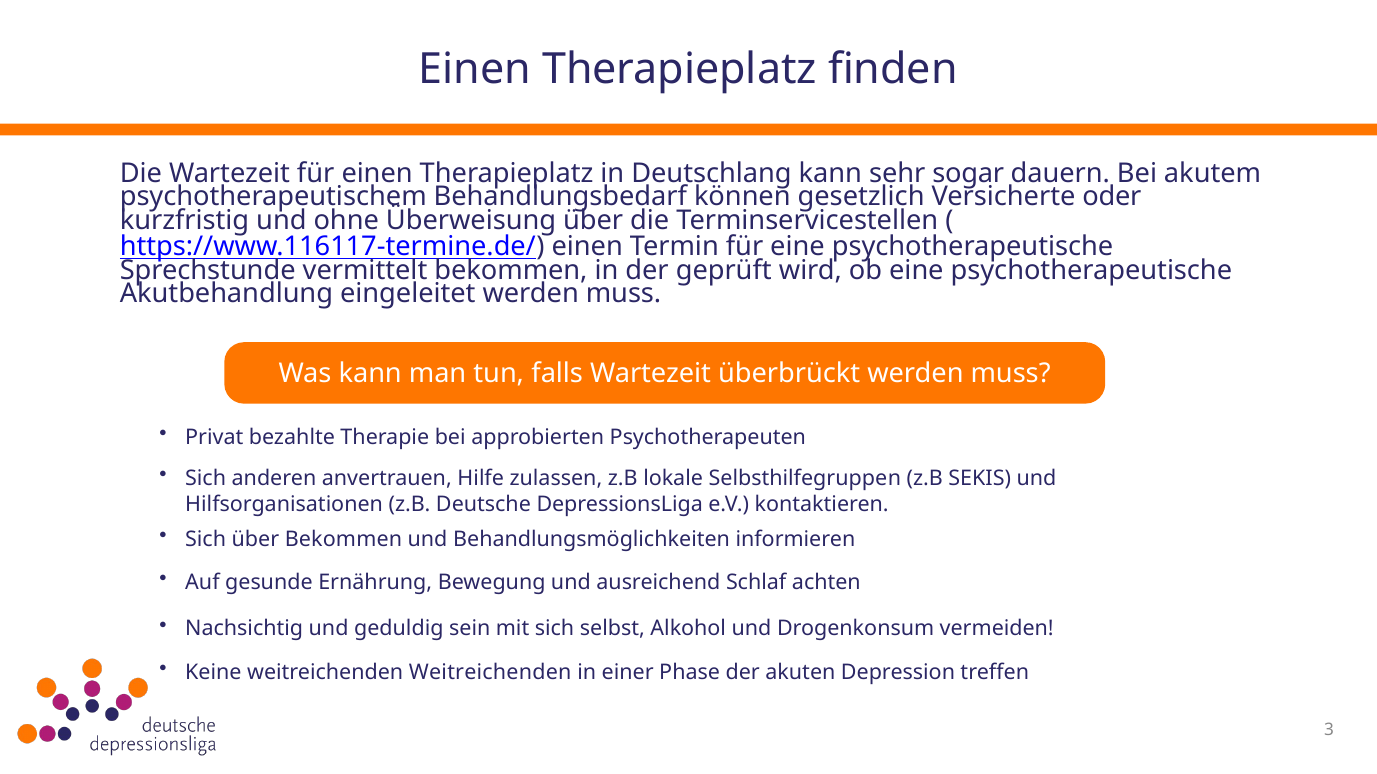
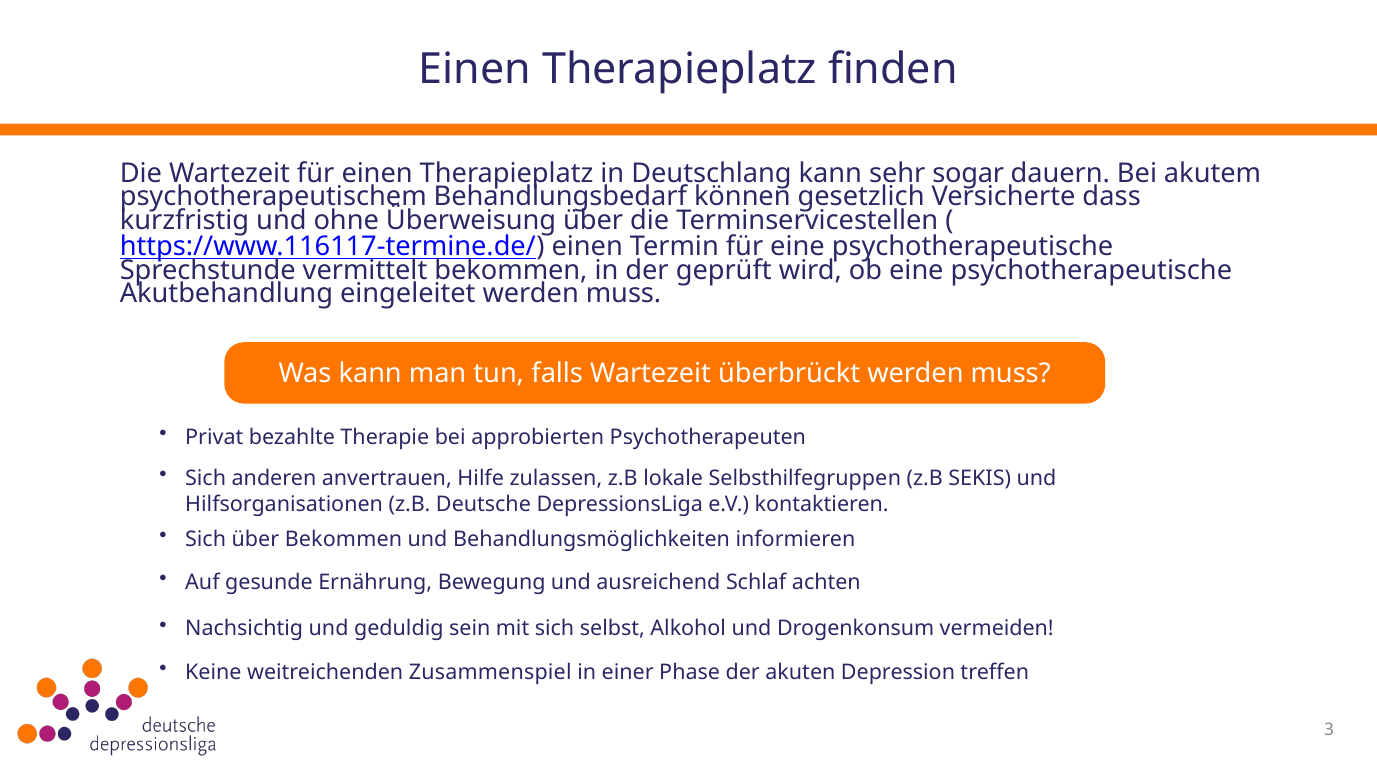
oder: oder -> dass (1112, 197)
weitreichenden Weitreichenden: Weitreichenden -> Zusammenspiel (490, 672)
